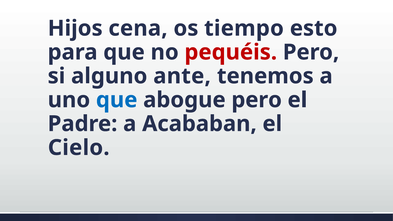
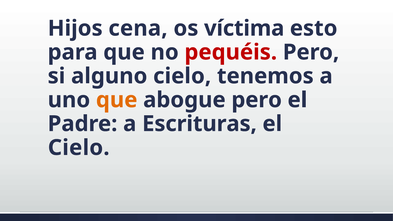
tiempo: tiempo -> víctima (244, 28)
alguno ante: ante -> cielo (182, 76)
que colour: blue -> orange (117, 100)
Acababan: Acababan -> Escrituras (199, 124)
